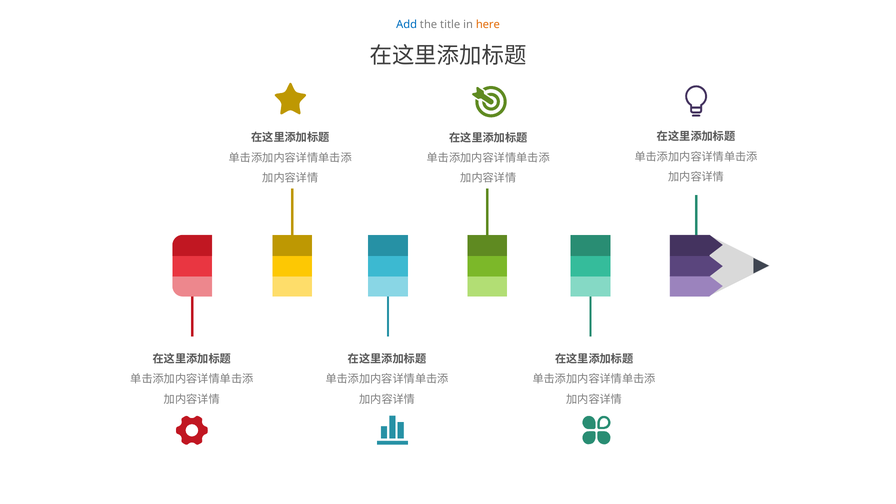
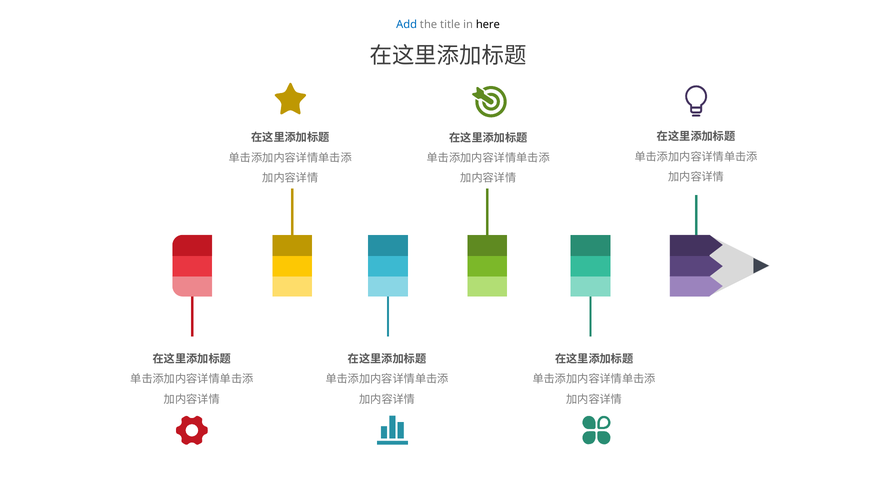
here colour: orange -> black (488, 25)
